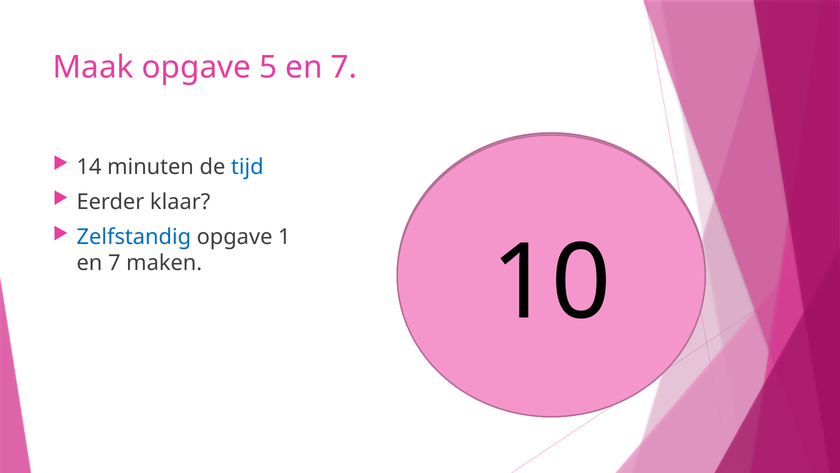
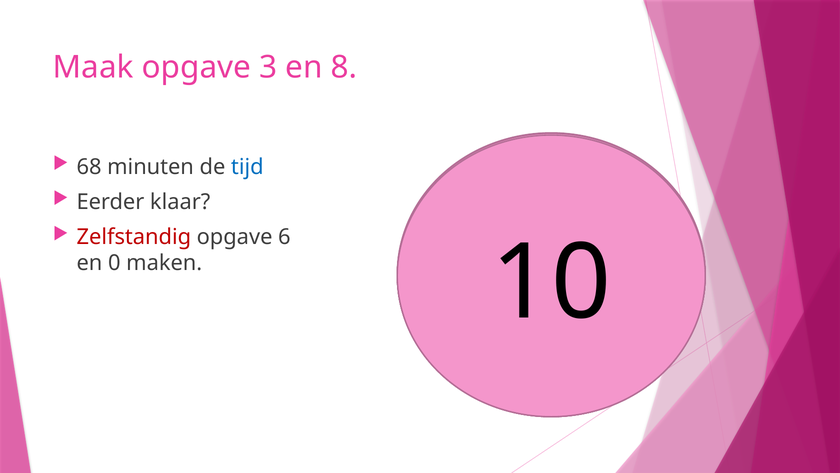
5: 5 -> 3 (268, 67)
7: 7 -> 8 (344, 67)
14: 14 -> 68 (89, 167)
Zelfstandig colour: blue -> red (134, 237)
1: 1 -> 6 (284, 237)
7: 7 -> 0 (114, 263)
